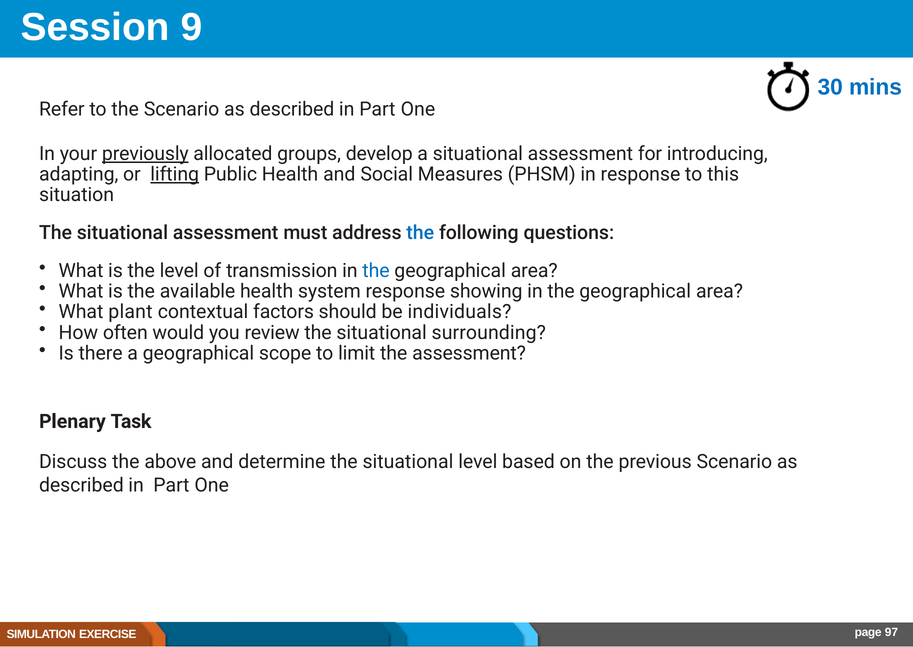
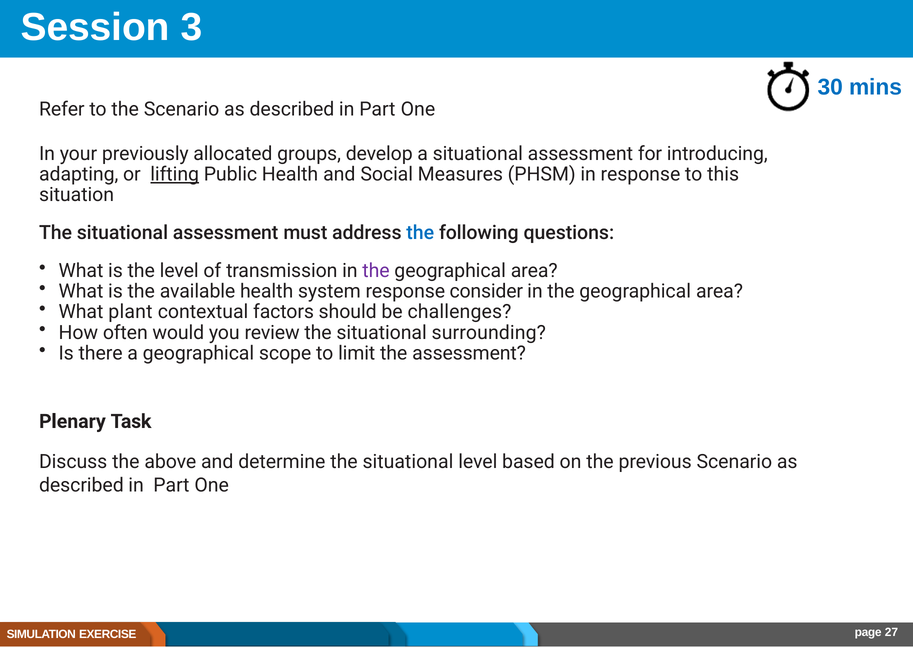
9: 9 -> 3 (191, 27)
previously underline: present -> none (145, 154)
the colour: blue -> purple (376, 270)
showing: showing -> consider (486, 291)
individuals: individuals -> challenges (459, 312)
97: 97 -> 27 (891, 632)
